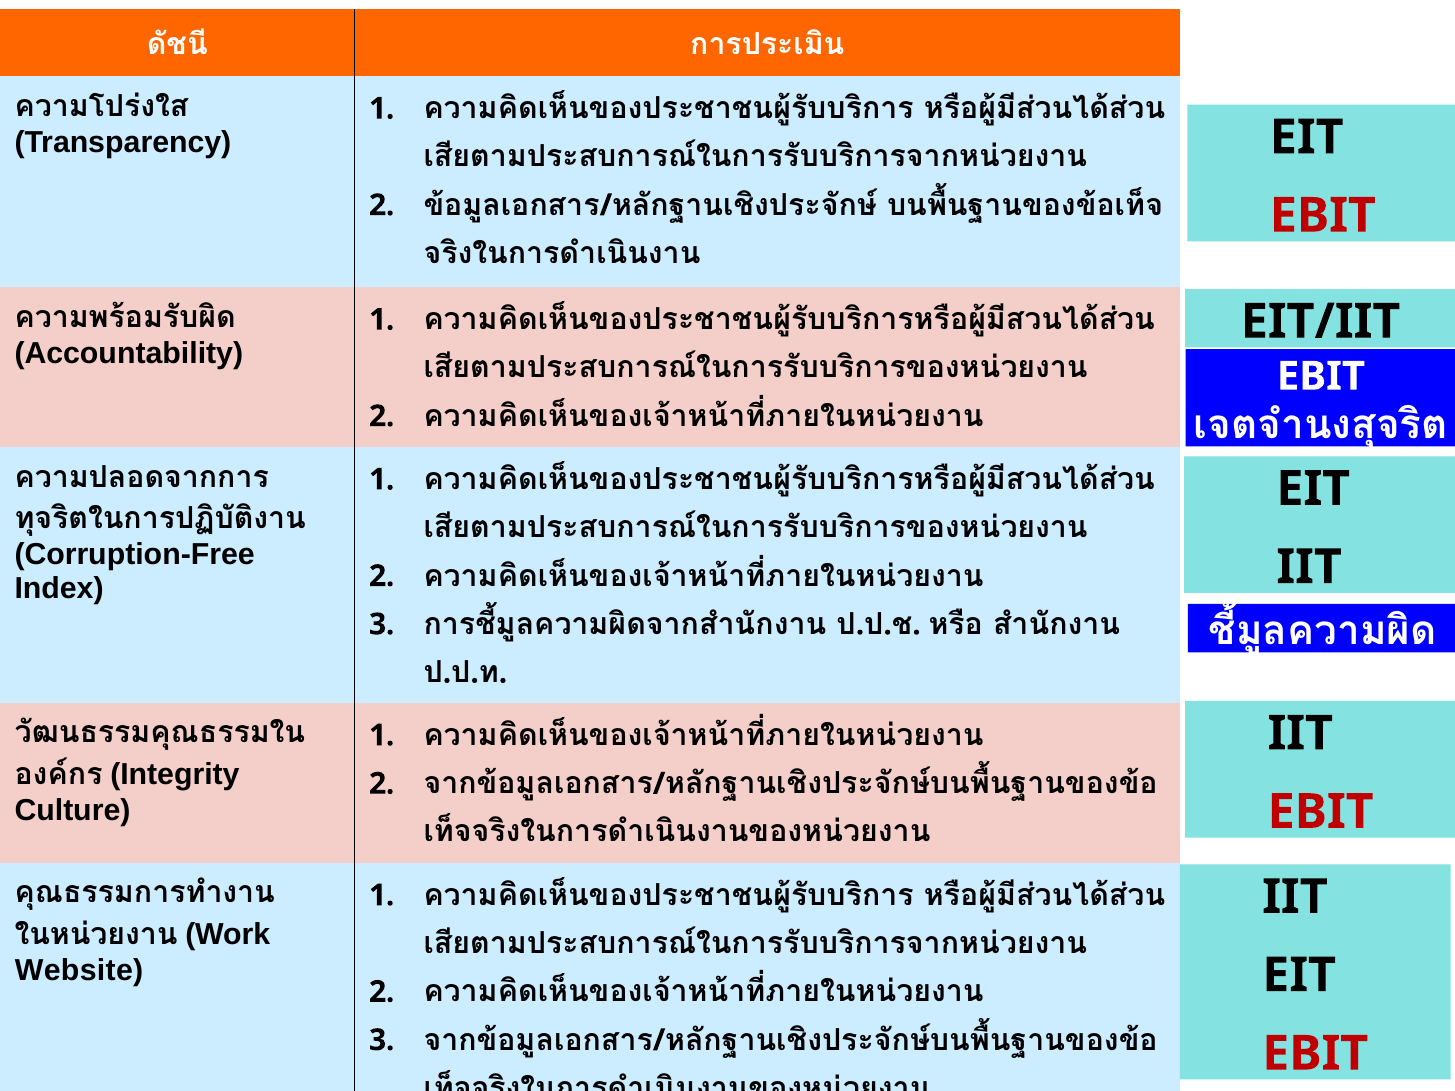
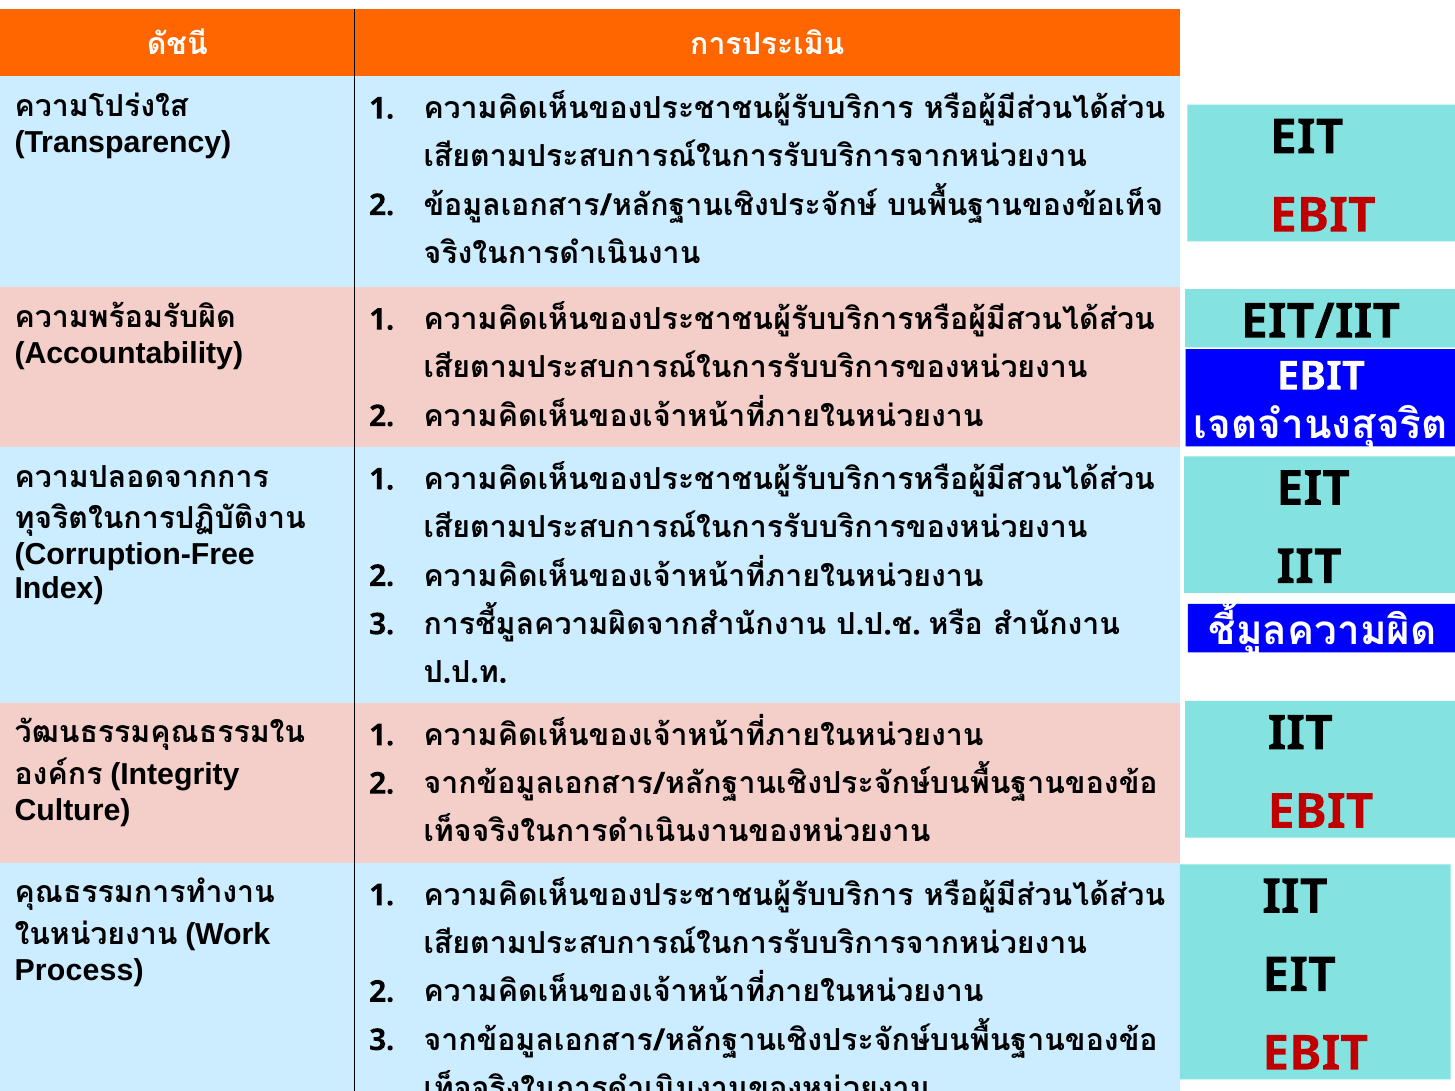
Website: Website -> Process (79, 971)
